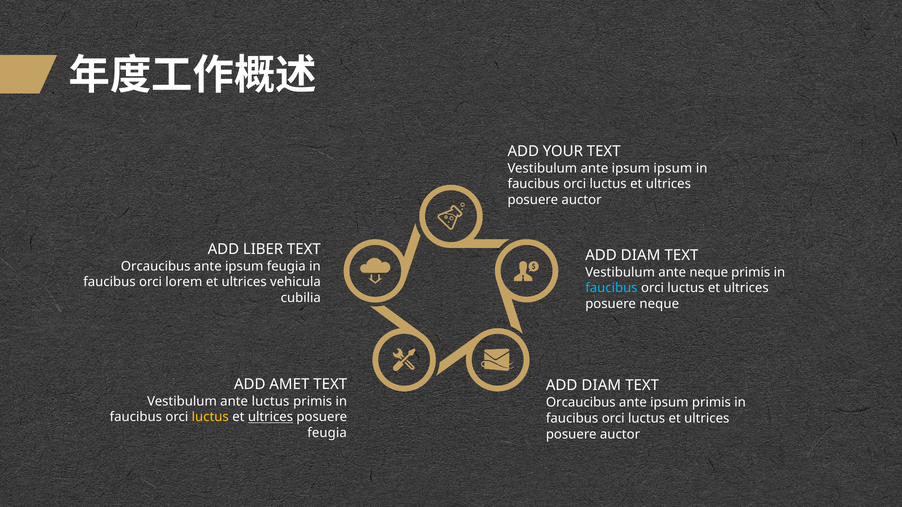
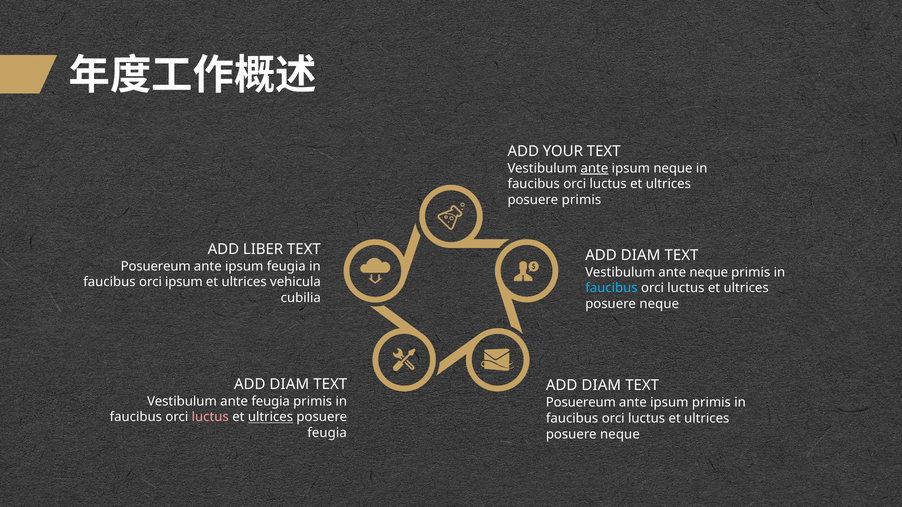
ante underline: none -> present (594, 168)
ipsum ipsum: ipsum -> neque (673, 168)
auctor: auctor -> primis (581, 200)
Orcaucibus: Orcaucibus -> Posuereum (156, 266)
orci lorem: lorem -> ipsum (184, 282)
AMET: AMET -> DIAM (289, 384)
ante luctus: luctus -> feugia (271, 402)
Orcaucibus: Orcaucibus -> Posuereum (581, 403)
luctus colour: yellow -> pink (210, 417)
auctor: auctor -> neque (620, 435)
